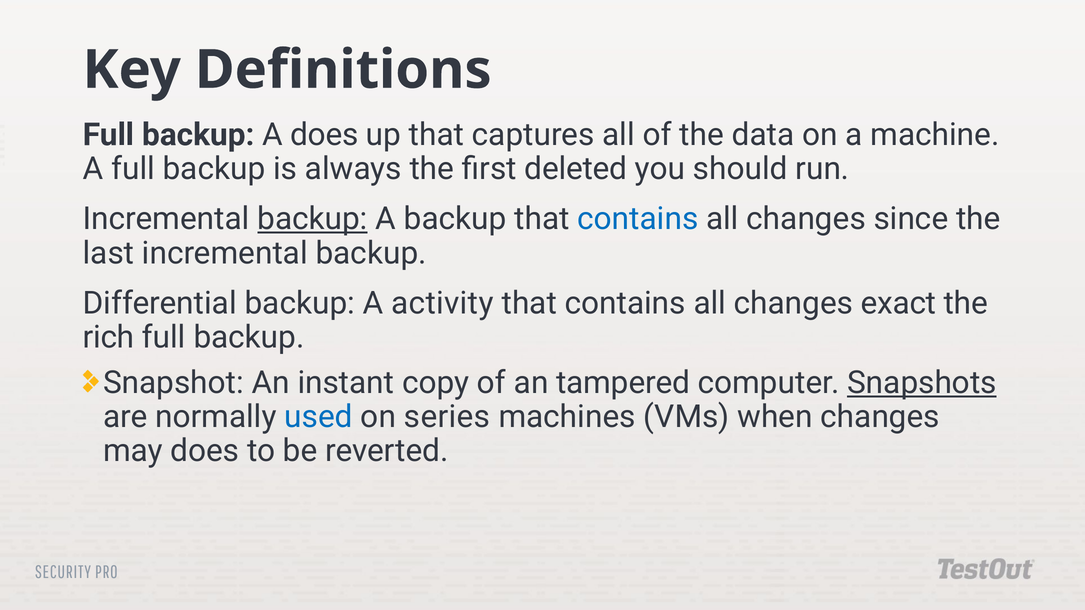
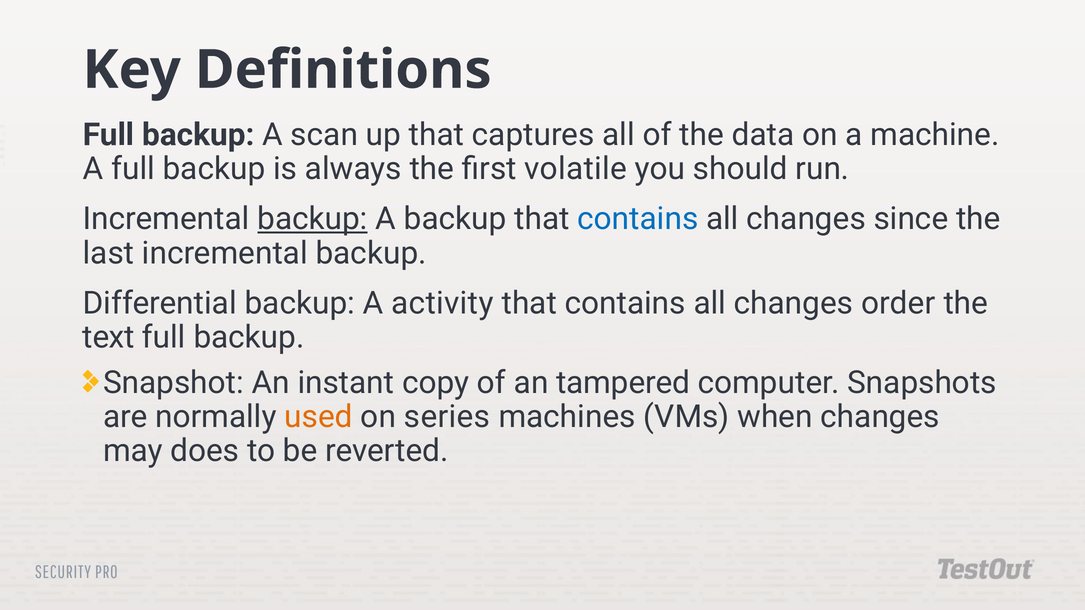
A does: does -> scan (324, 135)
deleted: deleted -> volatile (576, 169)
exact: exact -> order (898, 303)
rich: rich -> text (109, 337)
Snapshots underline: present -> none (922, 383)
used colour: blue -> orange (318, 417)
